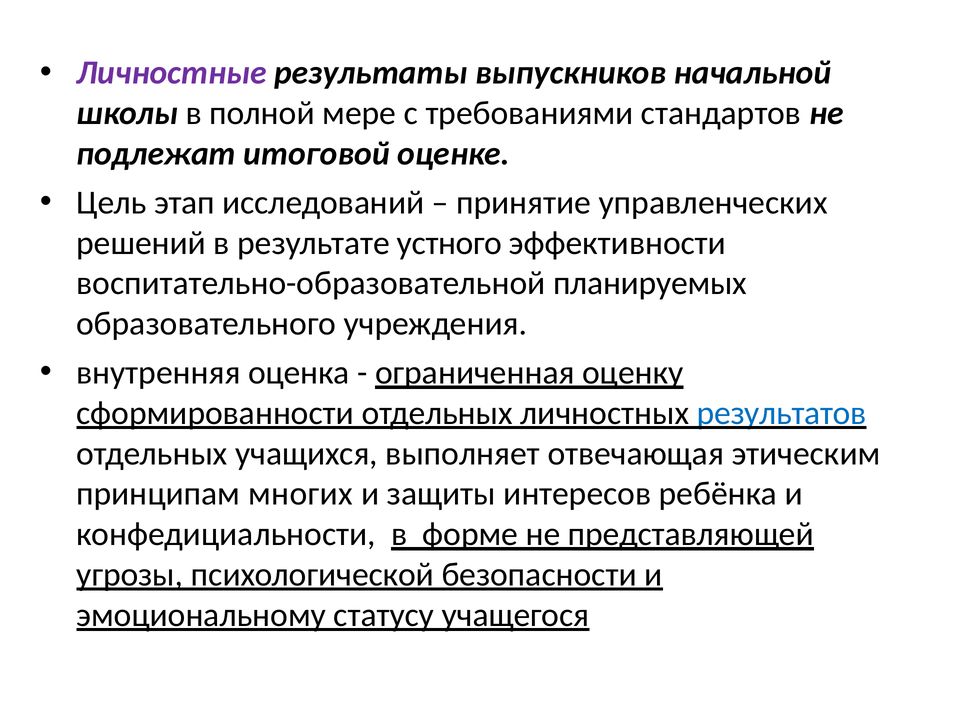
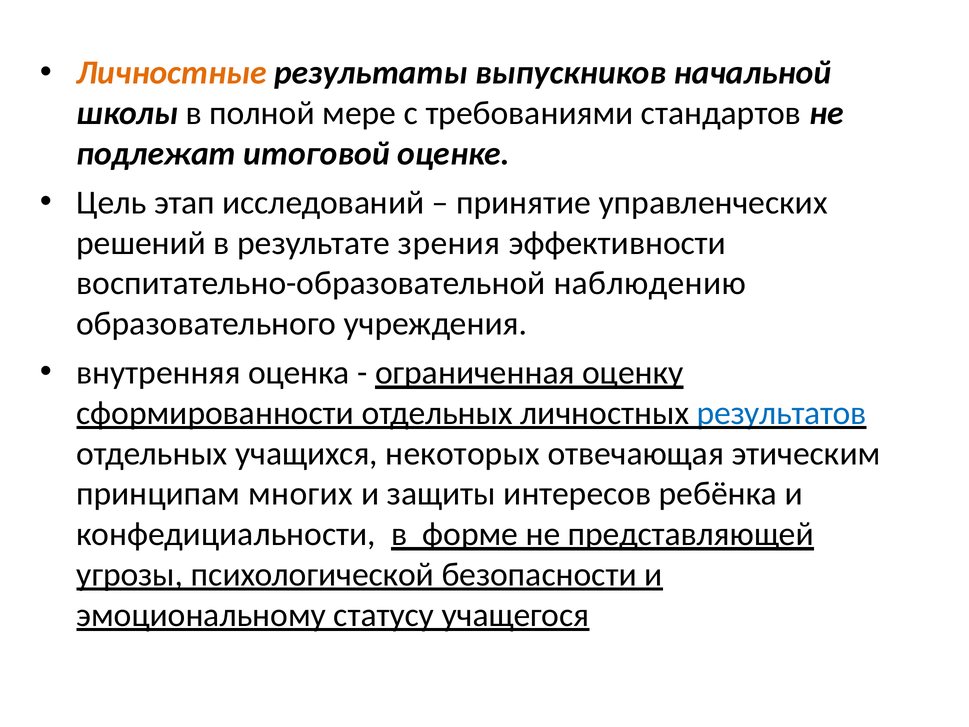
Личностные colour: purple -> orange (172, 73)
устного: устного -> зрения (449, 243)
планируемых: планируемых -> наблюдению (650, 283)
выполняет: выполняет -> некоторых (463, 453)
